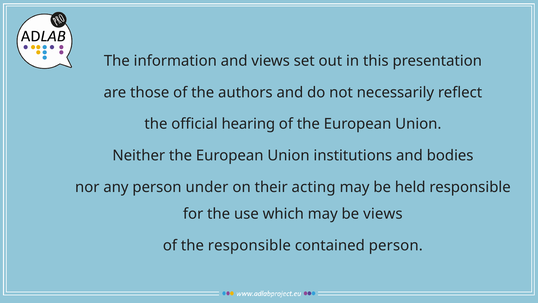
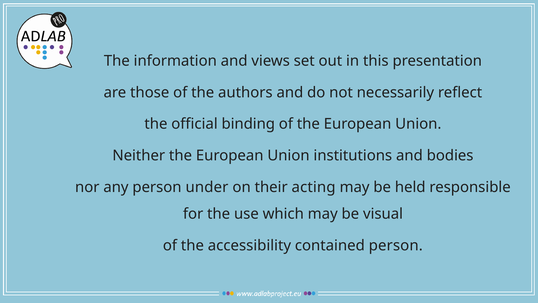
hearing: hearing -> binding (248, 124)
be views: views -> visual (383, 214)
the responsible: responsible -> accessibility (249, 245)
